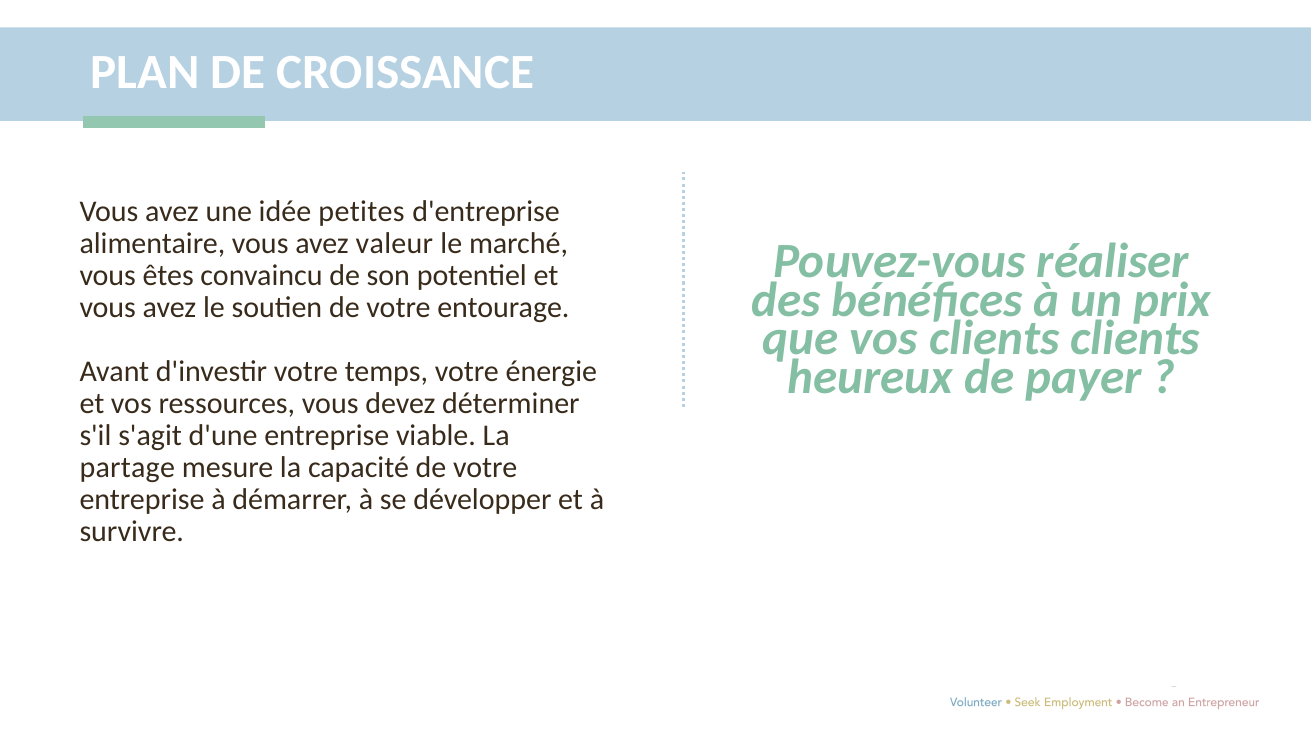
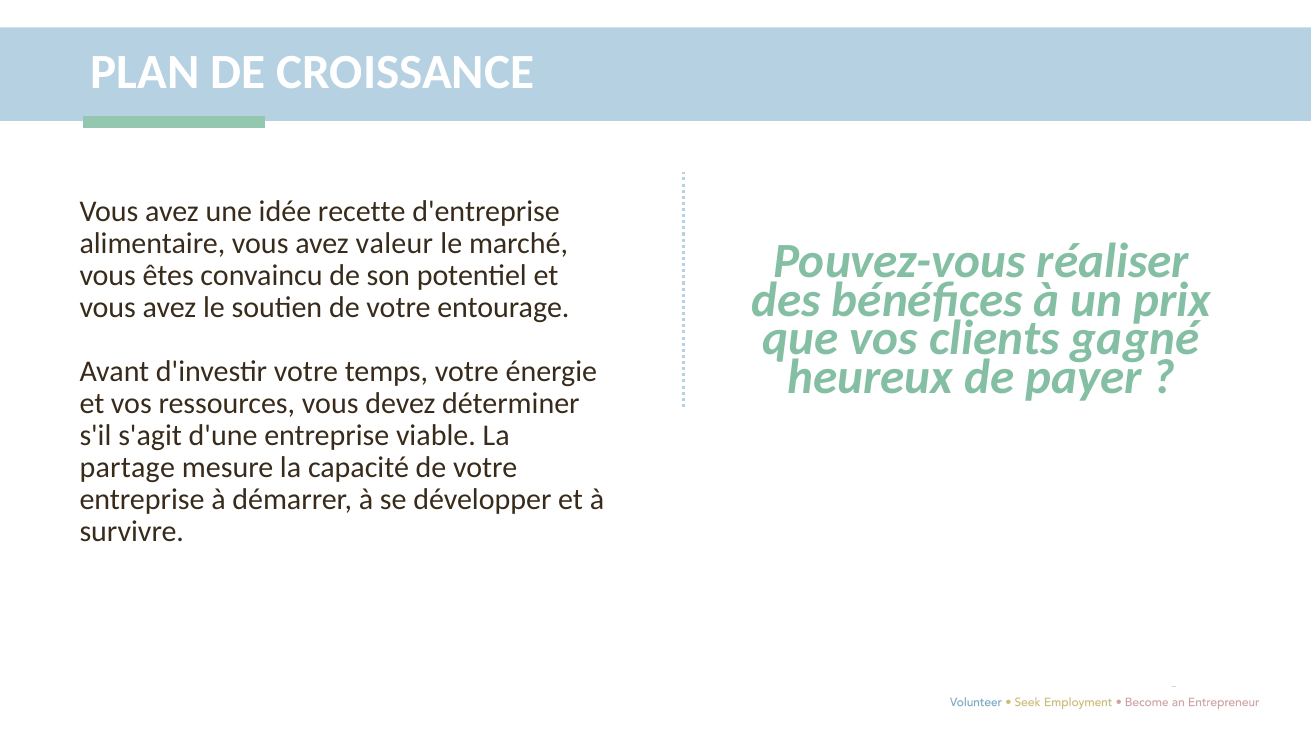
petites: petites -> recette (362, 211)
clients clients: clients -> gagné (1135, 338)
